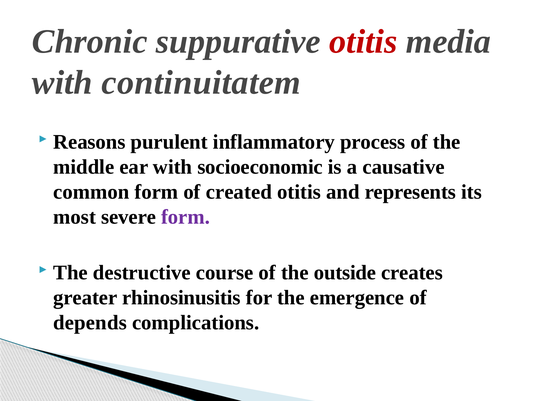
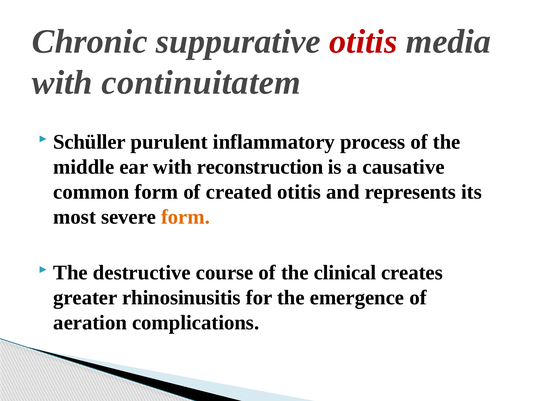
Reasons: Reasons -> Schüller (89, 142)
socioeconomic: socioeconomic -> reconstruction (260, 167)
form colour: purple -> orange (185, 217)
outside: outside -> clinical (345, 272)
depends: depends -> aeration (90, 322)
